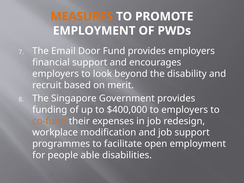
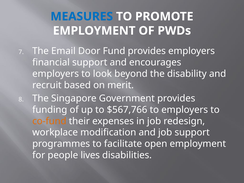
MEASURES colour: orange -> blue (82, 16)
$400,000: $400,000 -> $567,766 (127, 110)
able: able -> lives (90, 155)
